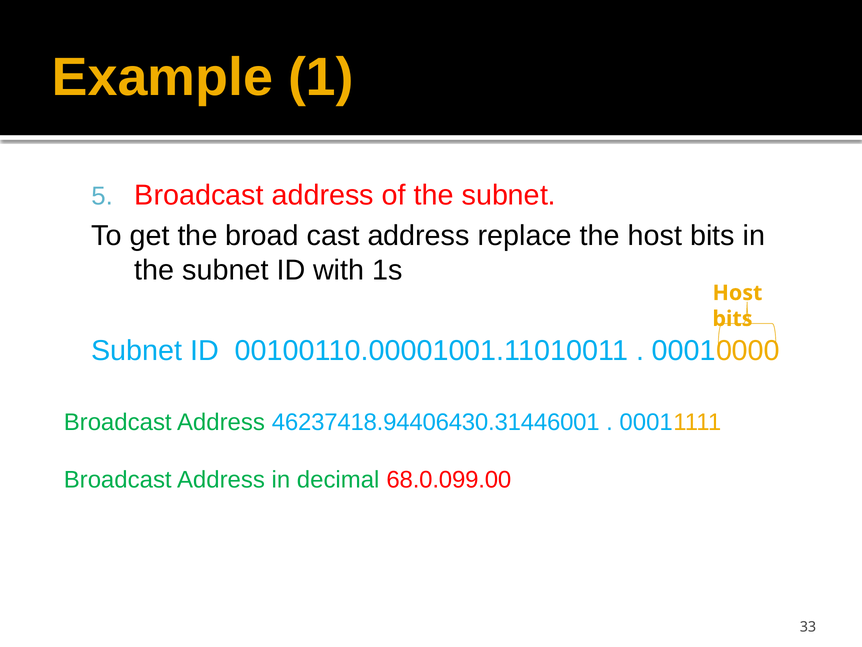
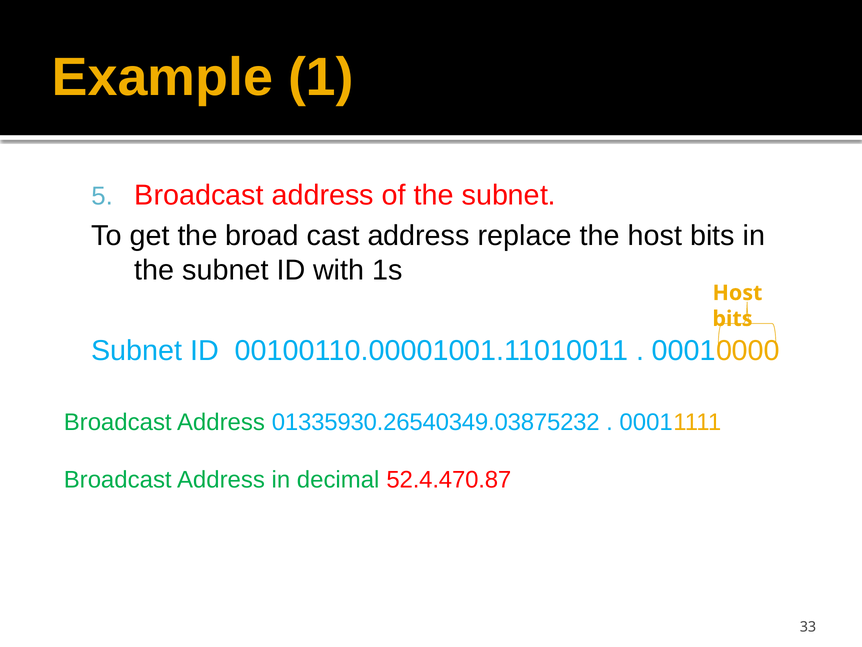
46237418.94406430.31446001: 46237418.94406430.31446001 -> 01335930.26540349.03875232 (436, 422)
68.0.099.00: 68.0.099.00 -> 52.4.470.87 (449, 479)
